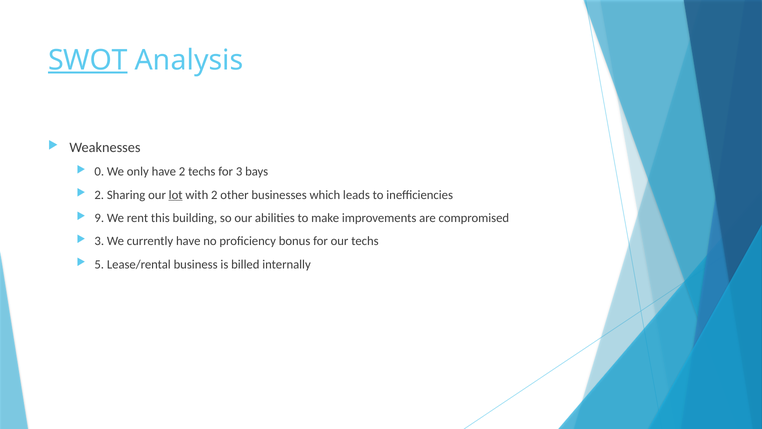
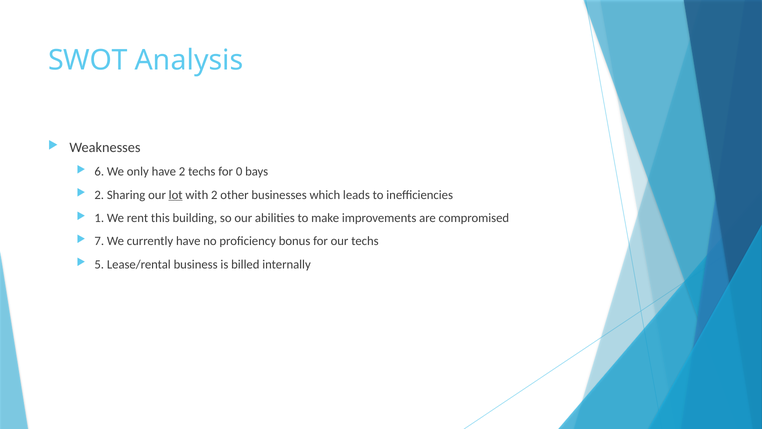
SWOT underline: present -> none (88, 60)
0: 0 -> 6 (99, 171)
for 3: 3 -> 0 (239, 171)
9: 9 -> 1 (99, 218)
3: 3 -> 7 (99, 241)
